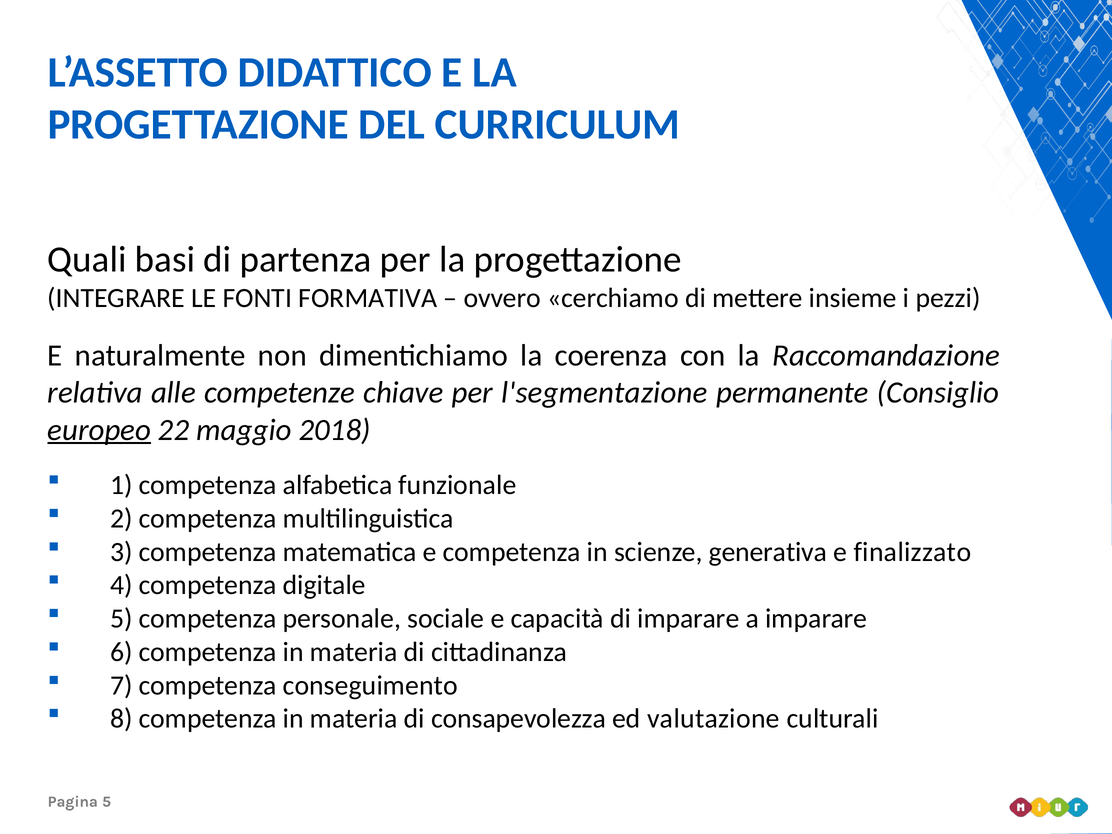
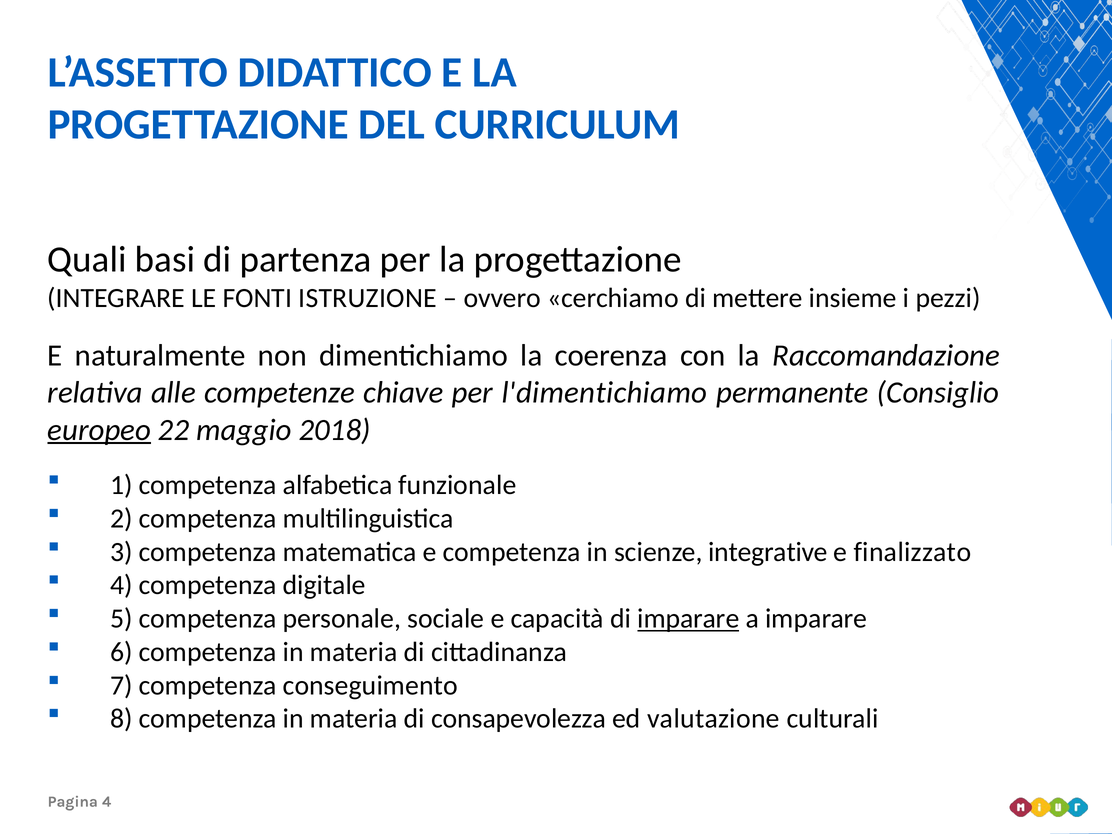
FORMATIVA: FORMATIVA -> ISTRUZIONE (368, 298)
l'segmentazione: l'segmentazione -> l'dimentichiamo (604, 393)
generativa: generativa -> integrative (768, 552)
imparare underline: none -> present (688, 619)
5: 5 -> 4 (107, 802)
